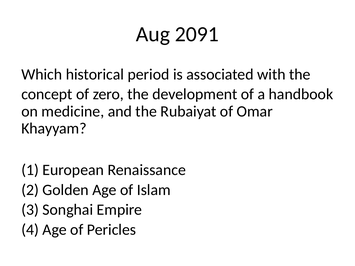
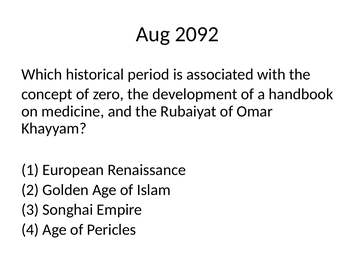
2091: 2091 -> 2092 (197, 34)
